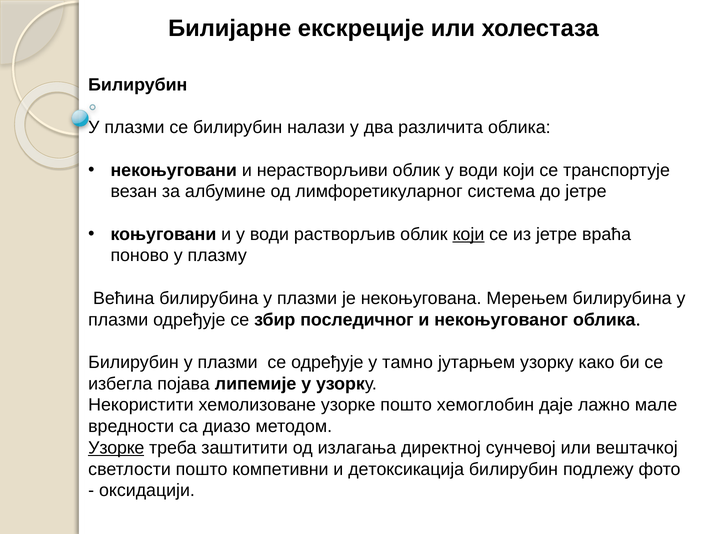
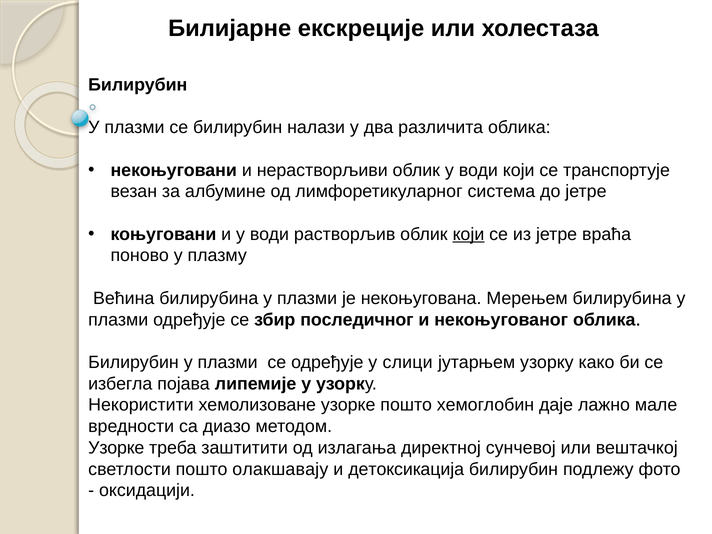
тамно: тамно -> слици (408, 362)
Узорке underline: present -> none (116, 448)
компетивни: компетивни -> олакшавају (280, 469)
